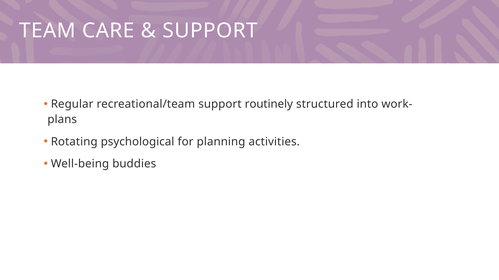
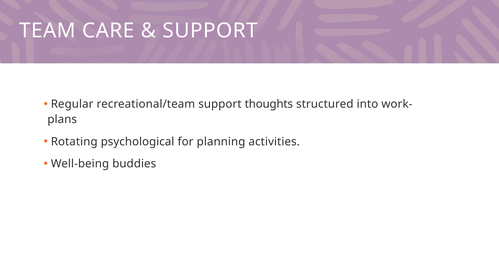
routinely: routinely -> thoughts (269, 104)
